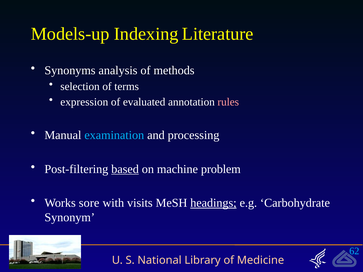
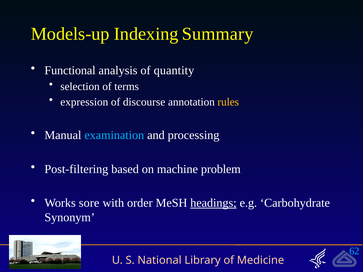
Literature: Literature -> Summary (218, 34)
Synonyms: Synonyms -> Functional (70, 70)
methods: methods -> quantity (174, 70)
evaluated: evaluated -> discourse (144, 102)
rules colour: pink -> yellow (228, 102)
based underline: present -> none (125, 169)
visits: visits -> order (140, 203)
